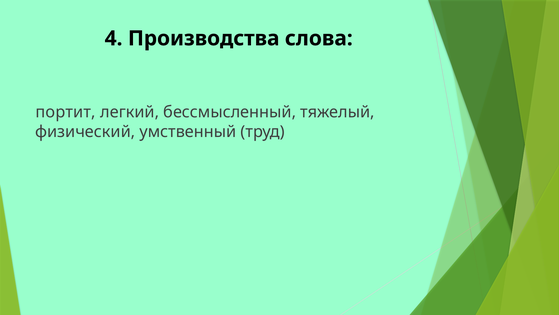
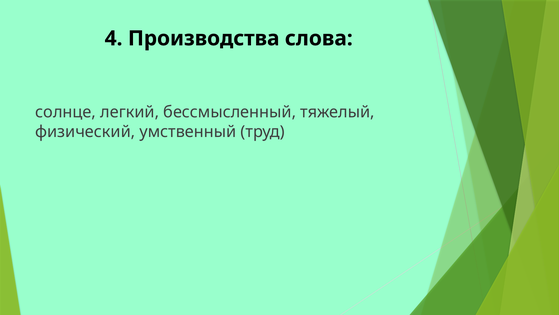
портит: портит -> солнце (66, 112)
